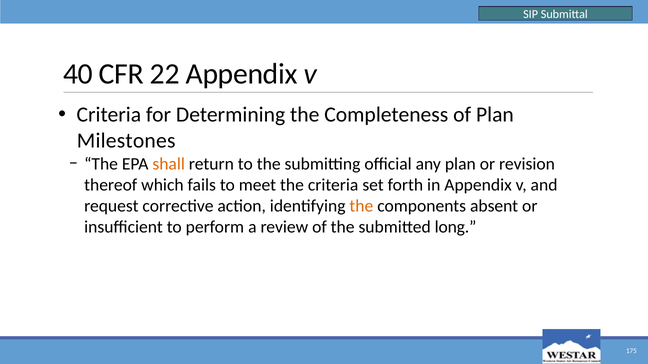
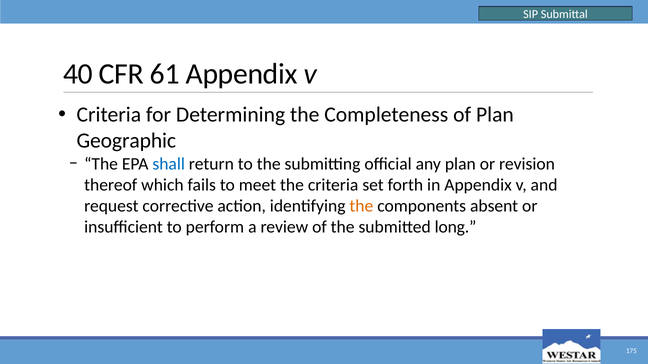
22: 22 -> 61 (165, 74)
Milestones: Milestones -> Geographic (126, 141)
shall colour: orange -> blue (169, 164)
